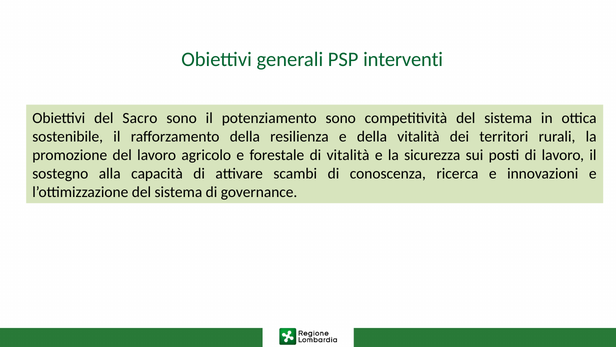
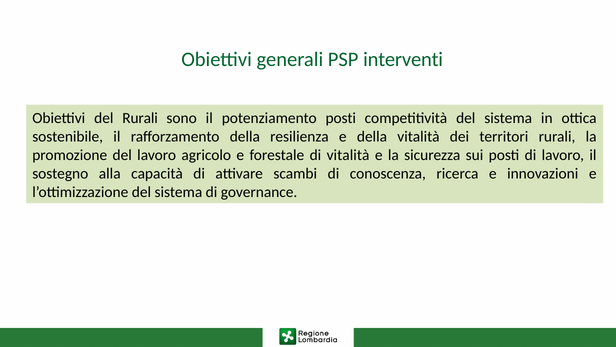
del Sacro: Sacro -> Rurali (140, 118)
potenziamento sono: sono -> posti (341, 118)
